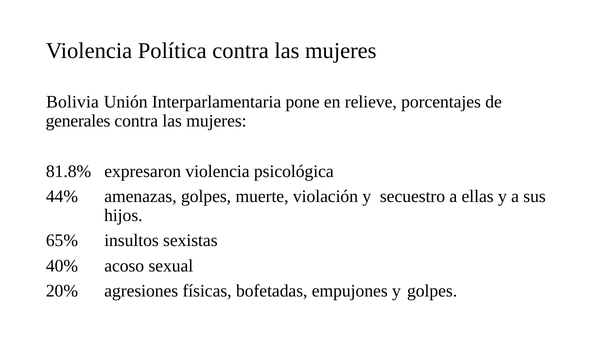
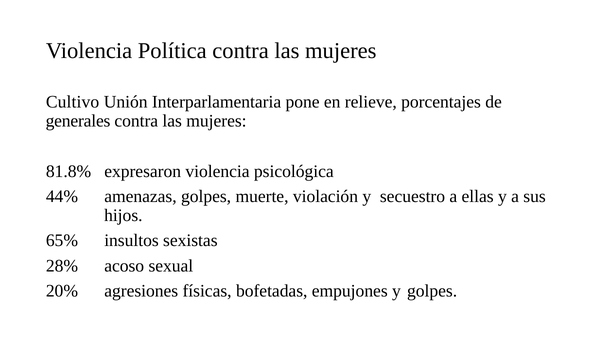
Bolivia: Bolivia -> Cultivo (73, 102)
40%: 40% -> 28% (62, 266)
